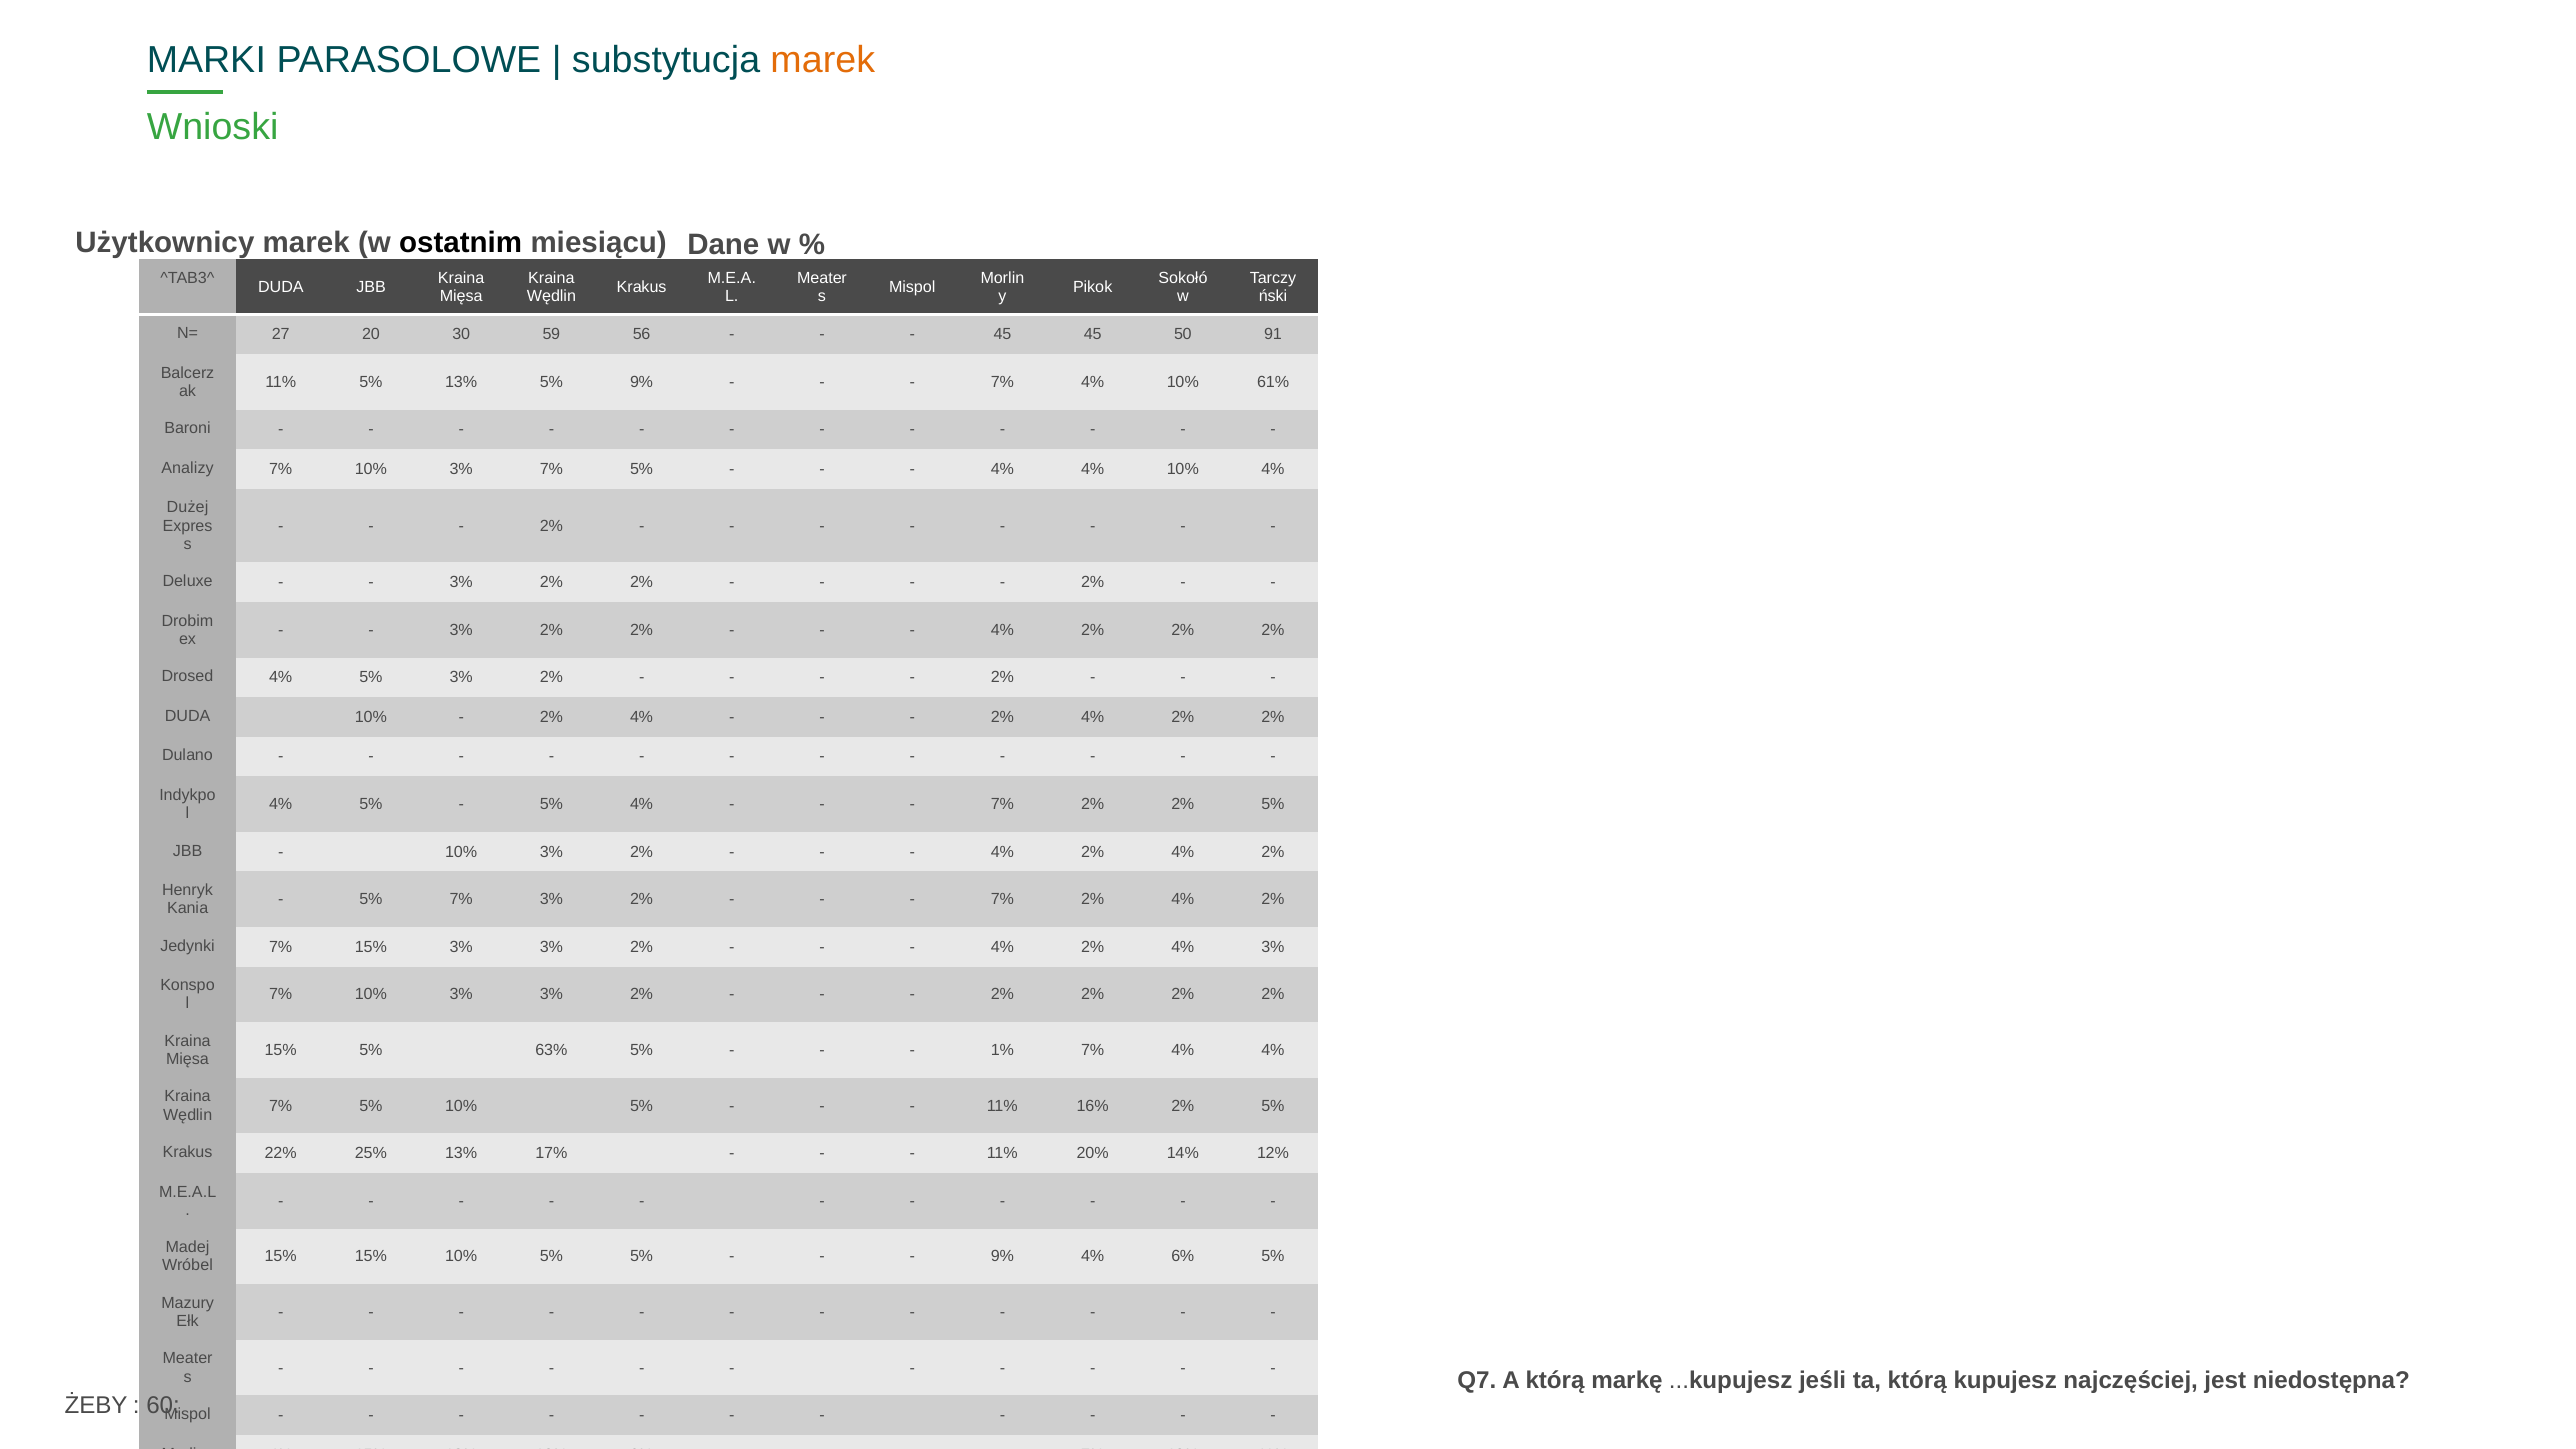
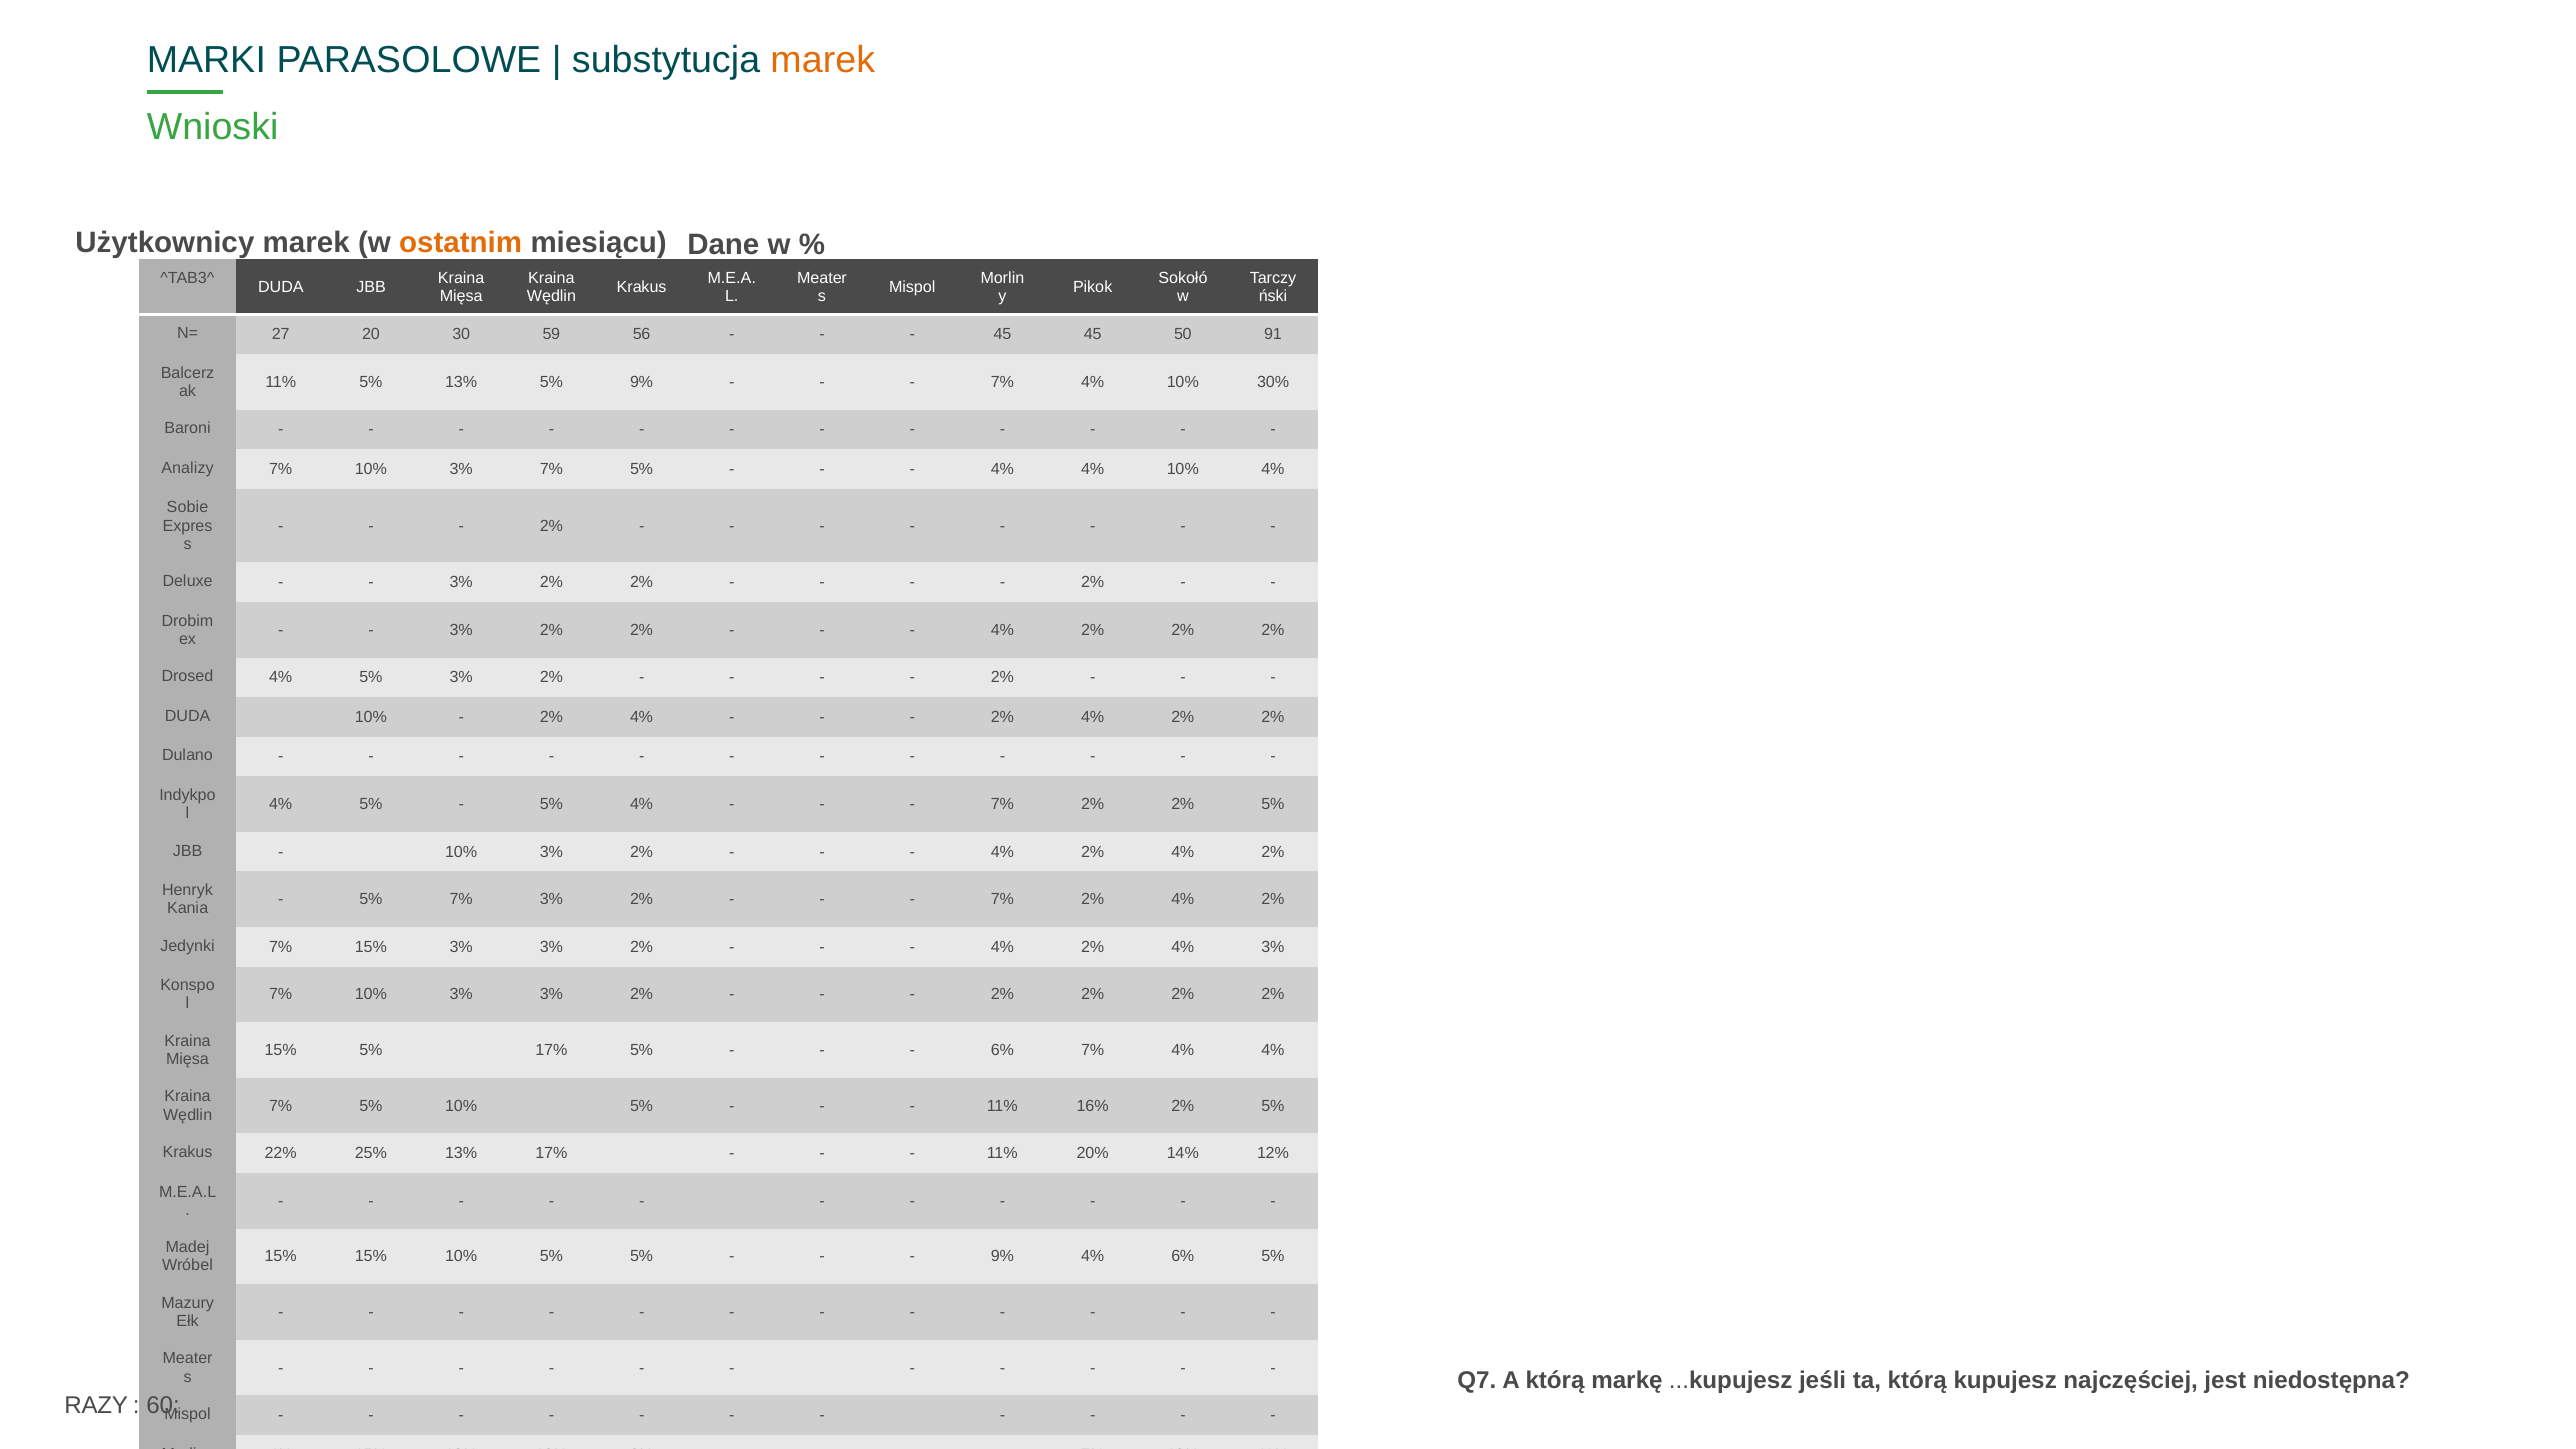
ostatnim colour: black -> orange (461, 243)
61%: 61% -> 30% (1273, 382)
Dużej: Dużej -> Sobie (188, 508)
5% 63%: 63% -> 17% (551, 1050)
1%: 1% -> 6% (1002, 1050)
ŻEBY: ŻEBY -> RAZY (96, 1406)
